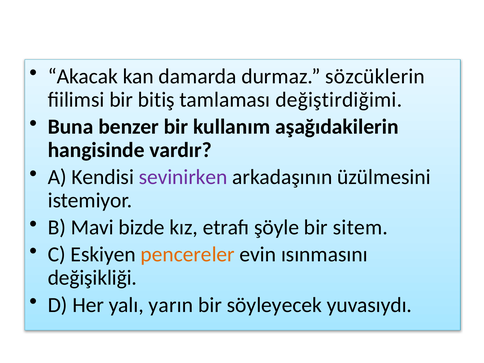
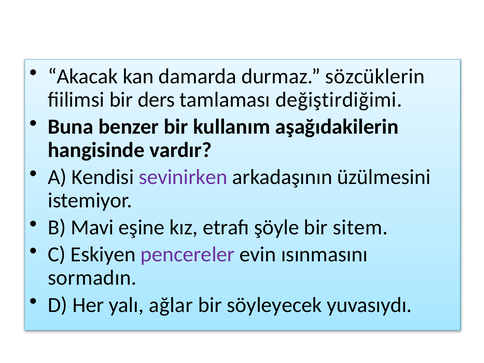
bitiş: bitiş -> ders (156, 100)
bizde: bizde -> eşine (142, 227)
pencereler colour: orange -> purple (188, 255)
değişikliği: değişikliği -> sormadın (92, 278)
yarın: yarın -> ağlar (171, 305)
